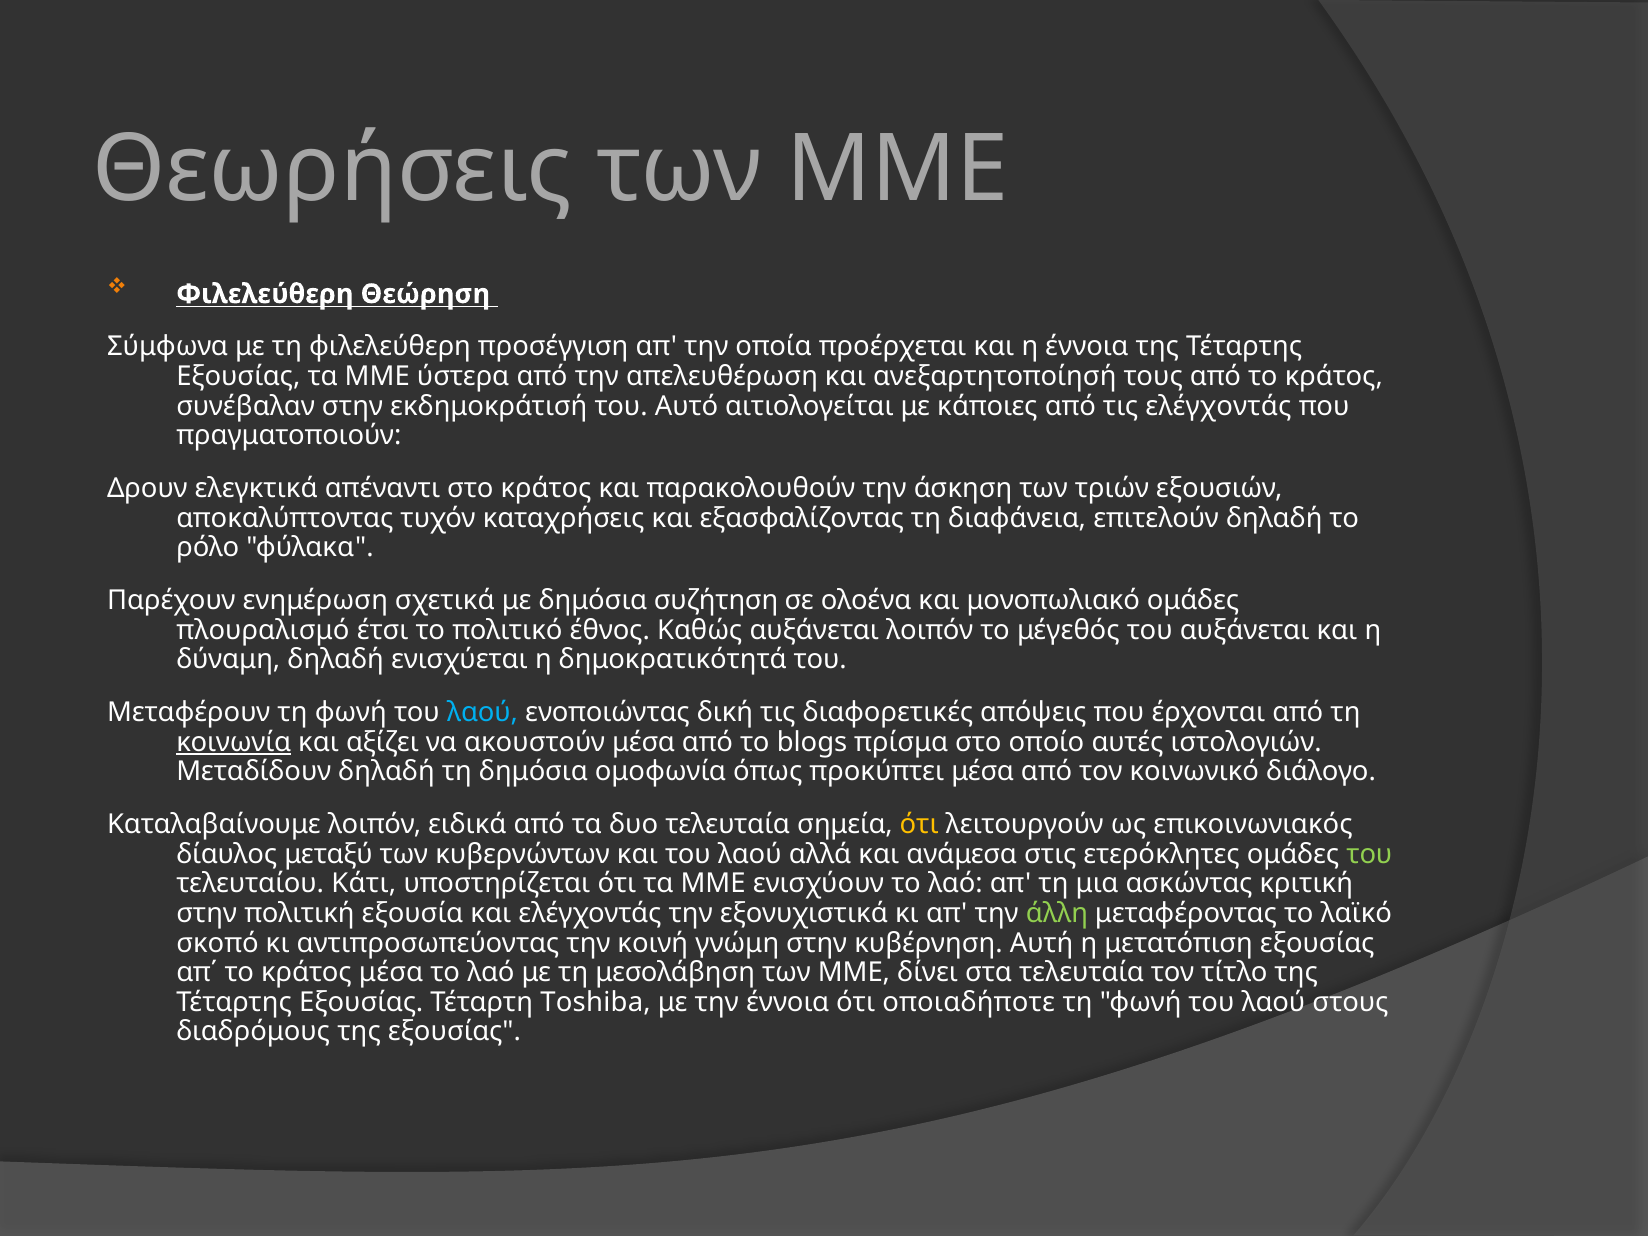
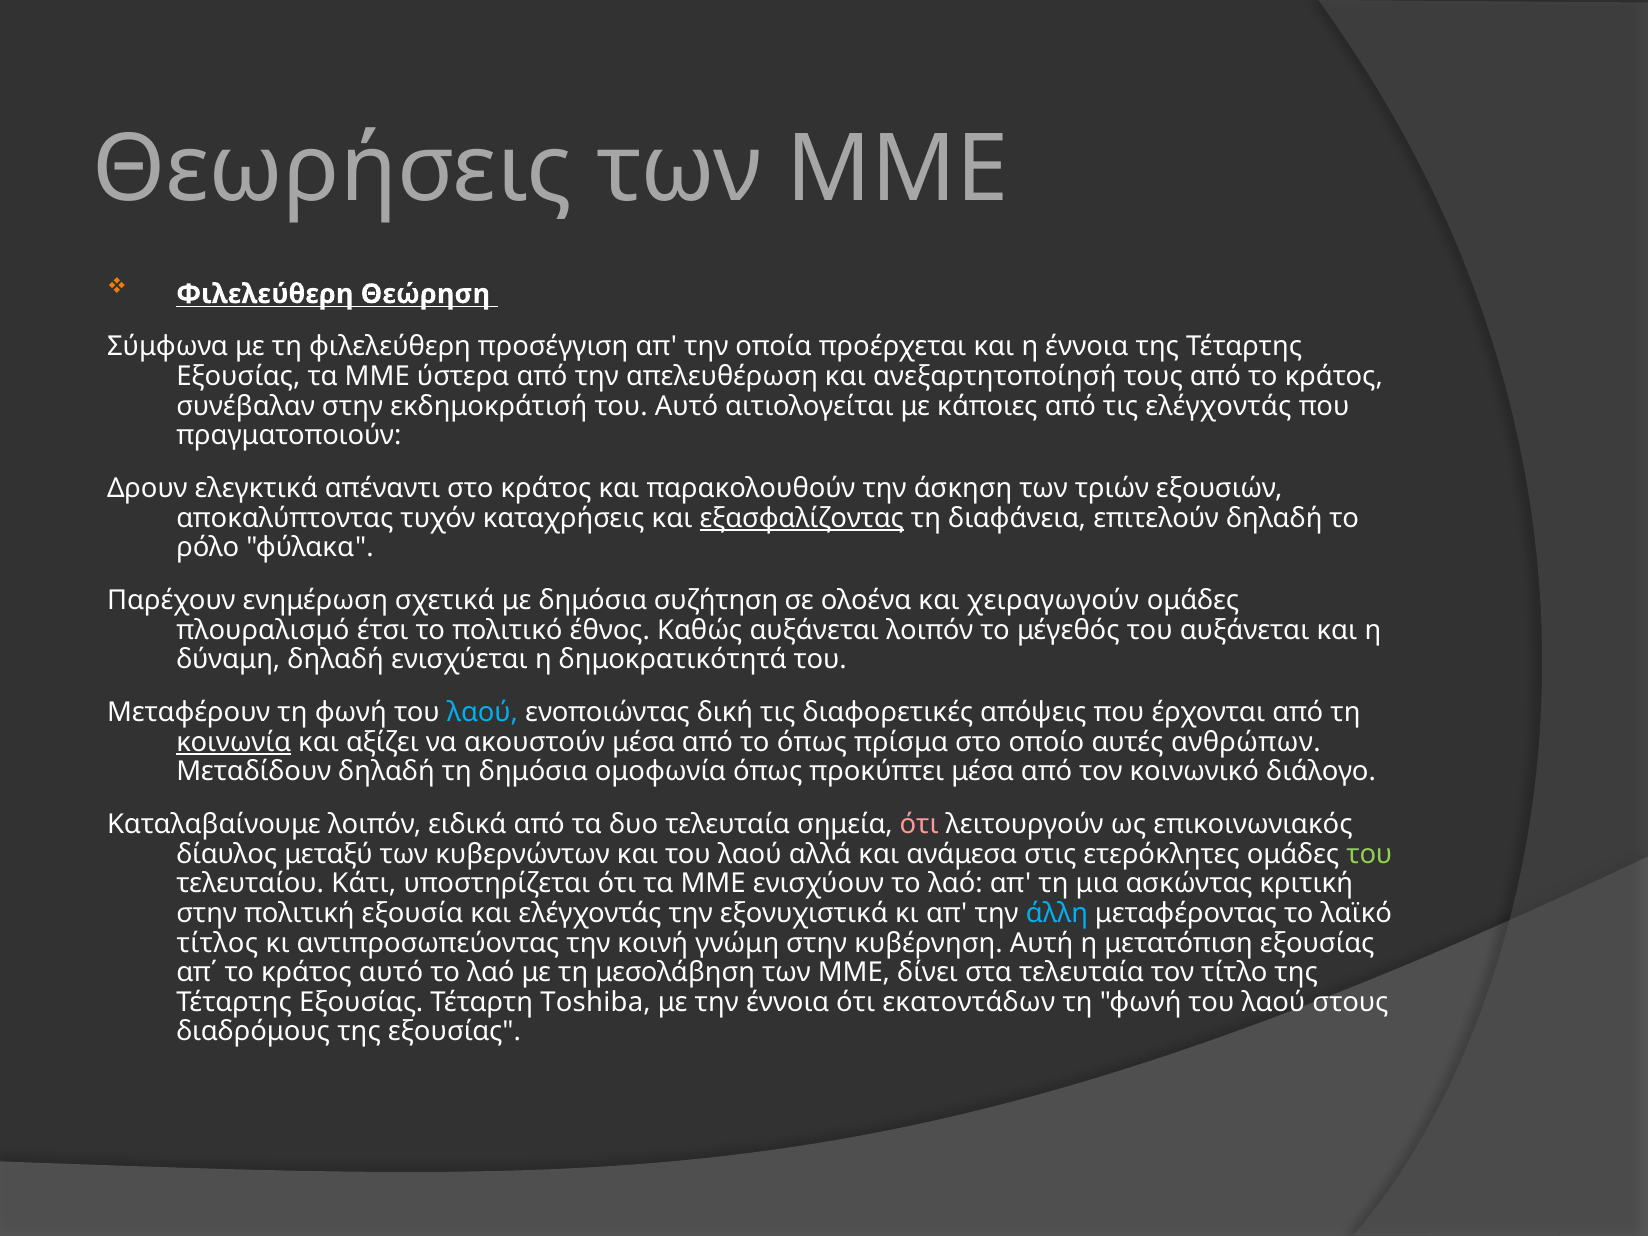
εξασφαλίζοντας underline: none -> present (802, 518)
μονοπωλιακό: μονοπωλιακό -> χειραγωγούν (1053, 600)
το blogs: blogs -> όπως (812, 742)
ιστολογιών: ιστολογιών -> ανθρώπων (1246, 742)
ότι colour: yellow -> pink (919, 824)
άλλη colour: light green -> light blue (1057, 913)
σκοπό: σκοπό -> τίτλος (217, 943)
κράτος μέσα: μέσα -> αυτό (391, 973)
οποιαδήποτε: οποιαδήποτε -> εκατοντάδων (969, 1002)
